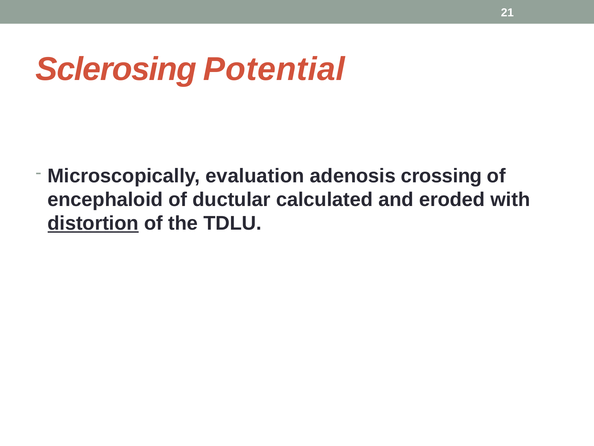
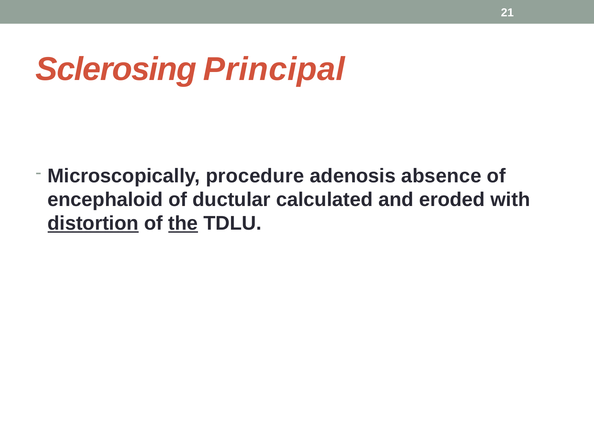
Potential: Potential -> Principal (274, 69)
evaluation: evaluation -> procedure (255, 176)
crossing: crossing -> absence (441, 176)
the underline: none -> present (183, 223)
